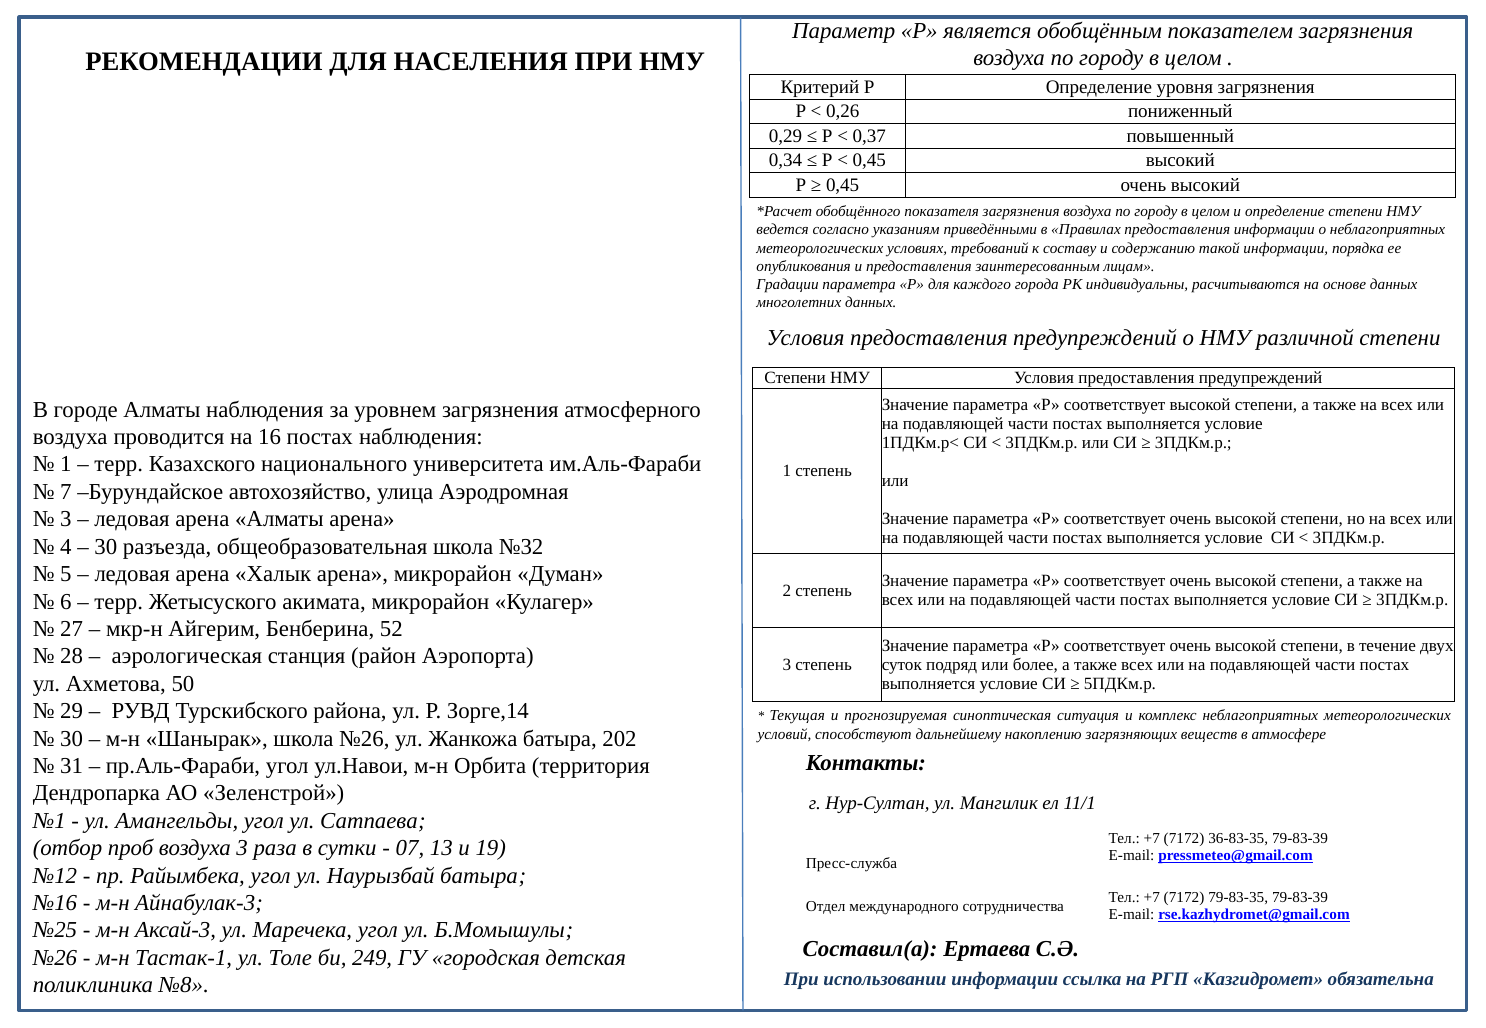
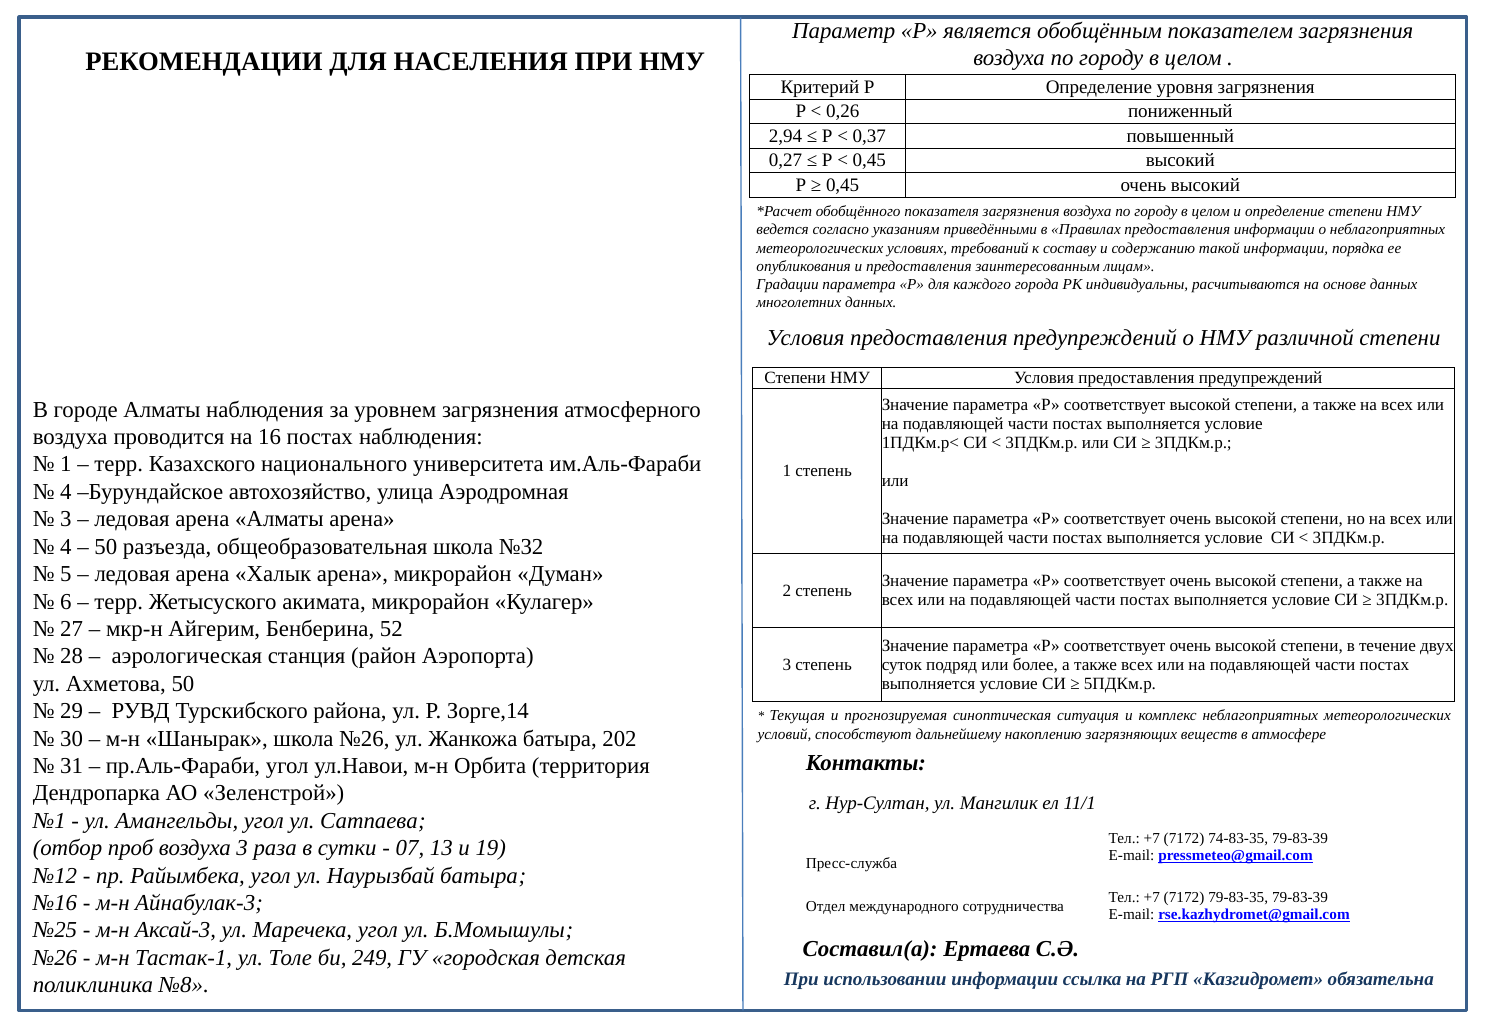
0,29: 0,29 -> 2,94 (786, 136)
0,34: 0,34 -> 0,27 (786, 160)
7: 7 -> 4 (66, 492)
30: 30 -> 50 (106, 547)
36-83-35: 36-83-35 -> 74-83-35 (1238, 839)
